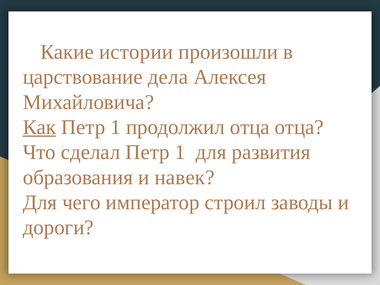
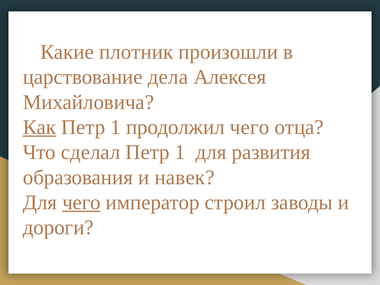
истории: истории -> плотник (136, 52)
продолжил отца: отца -> чего (250, 127)
чего underline: none -> present (81, 202)
